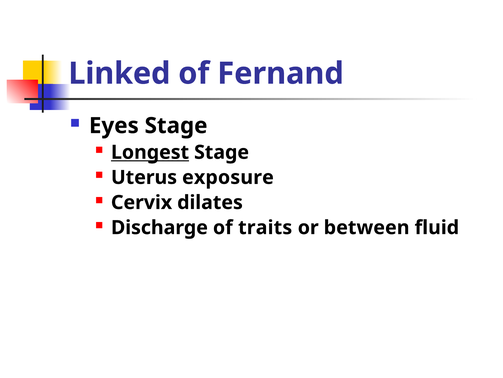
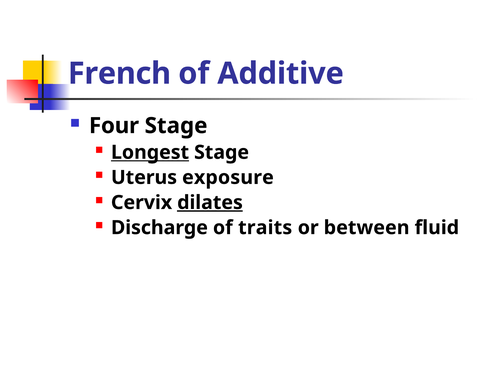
Linked: Linked -> French (119, 73)
Fernand: Fernand -> Additive (281, 73)
Eyes: Eyes -> Four (114, 125)
dilates underline: none -> present (210, 202)
